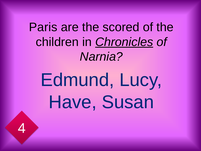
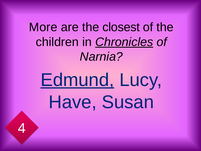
Paris: Paris -> More (43, 27)
scored: scored -> closest (121, 27)
Edmund underline: none -> present (77, 80)
